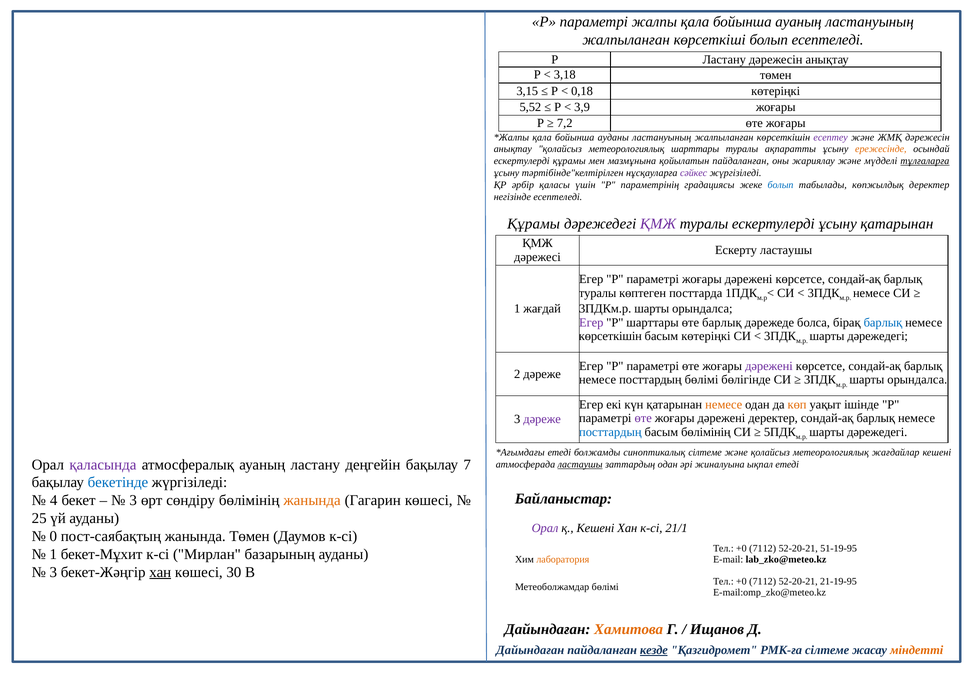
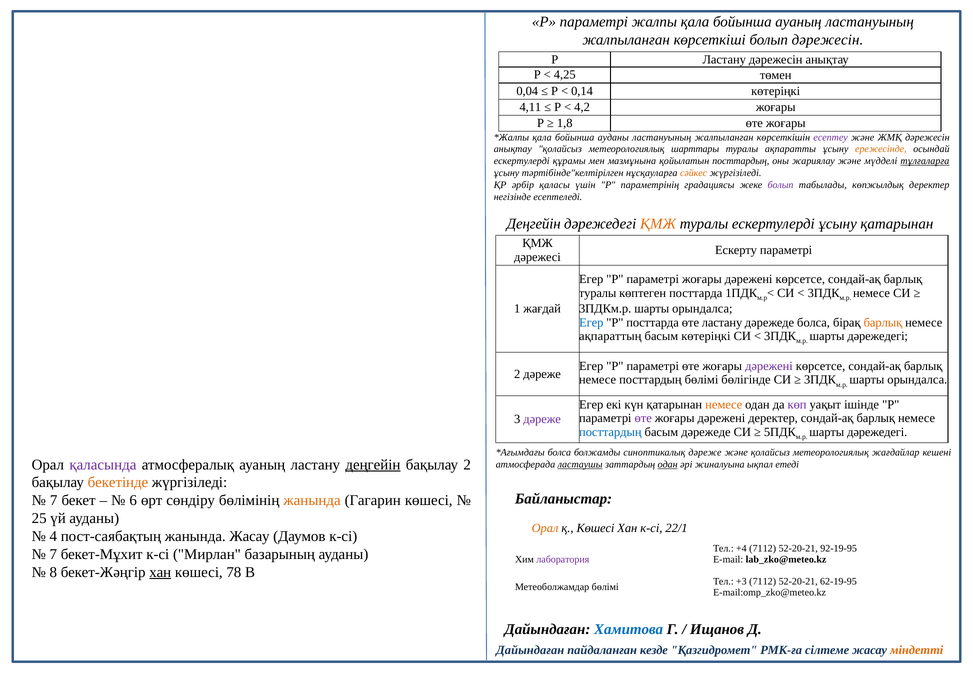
болып есептеледі: есептеледі -> дәрежесін (827, 40)
3,18: 3,18 -> 4,25 (565, 75)
3,15: 3,15 -> 0,04 (527, 91)
0,18: 0,18 -> 0,14 (582, 91)
5,52: 5,52 -> 4,11 (530, 107)
3,9: 3,9 -> 4,2 (582, 107)
7,2: 7,2 -> 1,8 (565, 123)
қойылатын пайдаланған: пайдаланған -> посттардың (741, 161)
сәйкес colour: purple -> orange (694, 173)
болып colour: blue -> purple (781, 185)
Құрамы: Құрамы -> Деңгейін (534, 224)
ҚМЖ colour: purple -> orange (658, 224)
Ескерту ластаушы: ластаушы -> параметрі (786, 250)
Егер colour: purple -> blue (591, 323)
P шарттары: шарттары -> посттарда (653, 323)
өте барлық: барлық -> ластану (722, 323)
барлық colour: blue -> orange (883, 323)
көрсеткішін: көрсеткішін -> ақпараттың (610, 336)
көп colour: orange -> purple (797, 405)
басым бөлімінің: бөлімінің -> дәрежеде (706, 432)
етеді: етеді -> болса (559, 453)
синоптикалық сілтеме: сілтеме -> дәреже (705, 453)
деңгейін underline: none -> present (373, 465)
бақылау 7: 7 -> 2 (467, 465)
одан underline: none -> present (668, 465)
бекетінде colour: blue -> orange (118, 483)
4: 4 -> 7 (54, 501)
3: 3 -> 6 (133, 501)
Орал colour: purple -> orange (545, 528)
қ Кешені: Кешені -> Көшесі (595, 528)
21/1: 21/1 -> 22/1 (677, 528)
0: 0 -> 4 (53, 537)
жанында Төмен: Төмен -> Жасау (250, 537)
+0: +0 -> +4 (741, 549)
51-19-95: 51-19-95 -> 92-19-95 (839, 549)
1: 1 -> 7 (53, 555)
лаборатория colour: orange -> purple (563, 560)
3: 3 -> 8 (53, 573)
30: 30 -> 78 (234, 573)
+0: +0 -> +3 (741, 582)
21-19-95: 21-19-95 -> 62-19-95 (838, 582)
Хамитова colour: orange -> blue (629, 630)
кезде underline: present -> none (654, 651)
